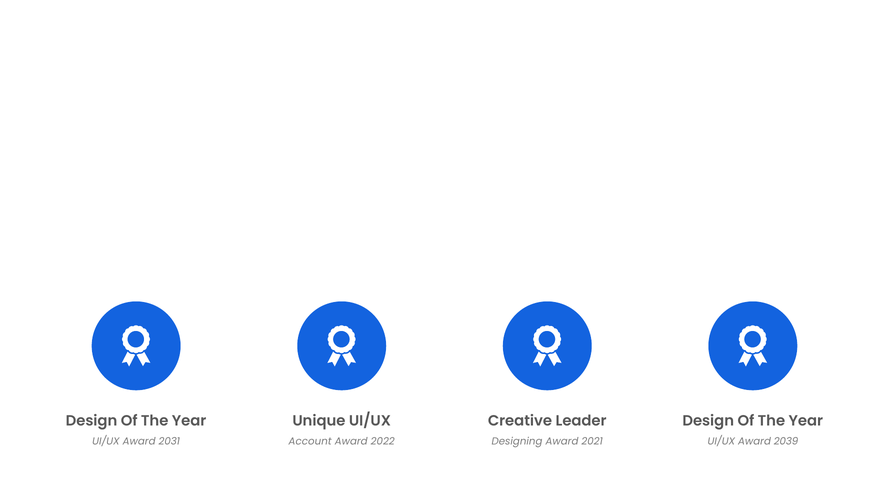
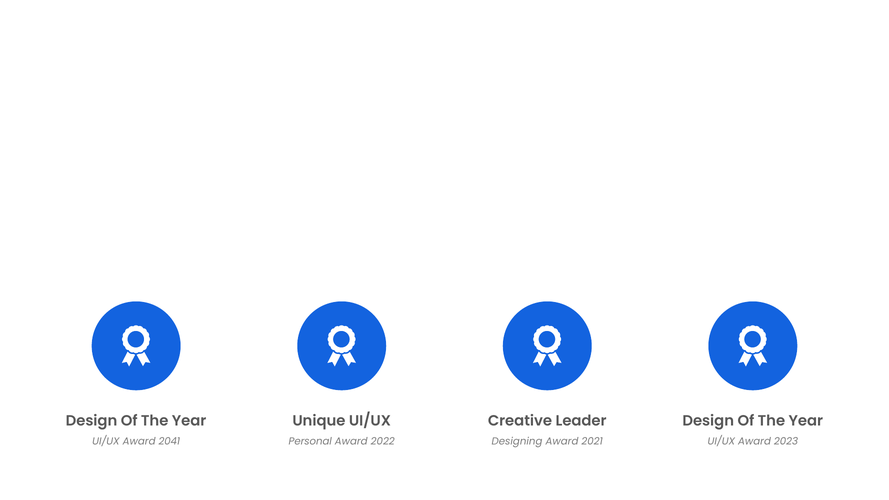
2031: 2031 -> 2041 (169, 441)
Account: Account -> Personal (310, 441)
2039: 2039 -> 2023 (786, 441)
